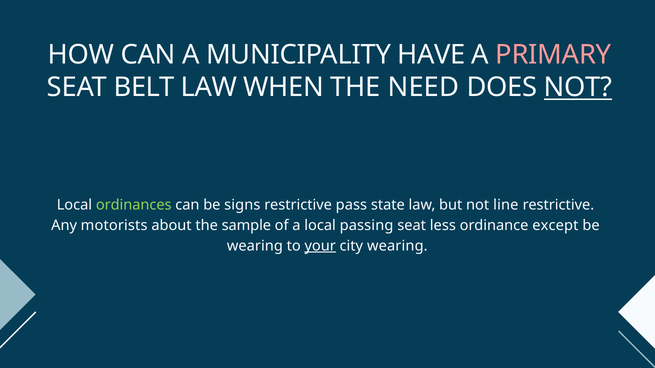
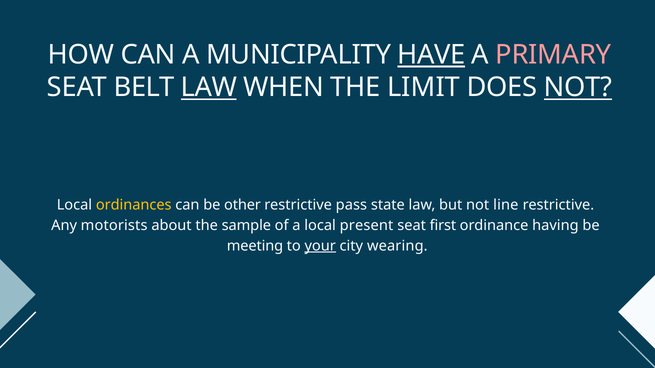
HAVE underline: none -> present (431, 55)
LAW underline: none -> present (209, 88)
NEED: NEED -> LIMIT (424, 88)
ordinances colour: light green -> yellow (134, 205)
signs: signs -> other (242, 205)
passing: passing -> present (367, 226)
less: less -> first (443, 226)
except: except -> having (555, 226)
wearing: wearing -> meeting (255, 246)
